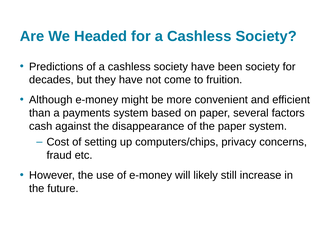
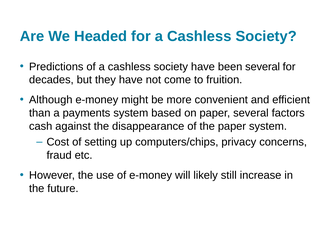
been society: society -> several (263, 67)
